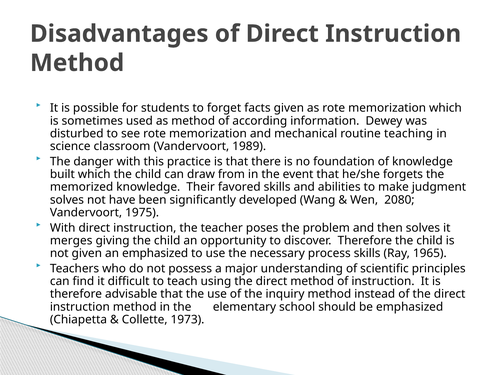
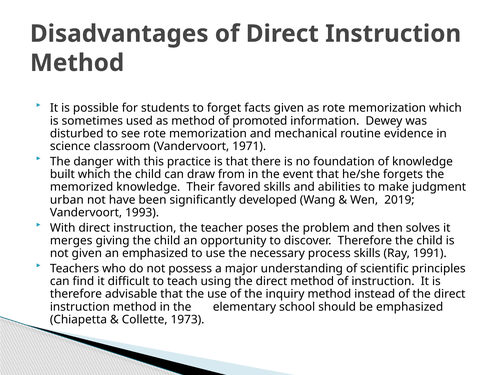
according: according -> promoted (260, 121)
teaching: teaching -> evidence (409, 134)
1989: 1989 -> 1971 (249, 146)
solves: solves -> urban (67, 200)
2080: 2080 -> 2019 (399, 200)
1975: 1975 -> 1993 (142, 213)
1965: 1965 -> 1991 (430, 253)
